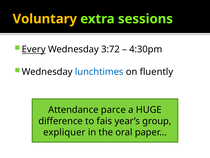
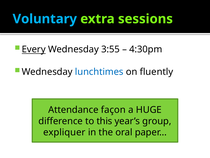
Voluntary colour: yellow -> light blue (45, 19)
3:72: 3:72 -> 3:55 (111, 49)
parce: parce -> façon (113, 110)
fais: fais -> this (104, 121)
